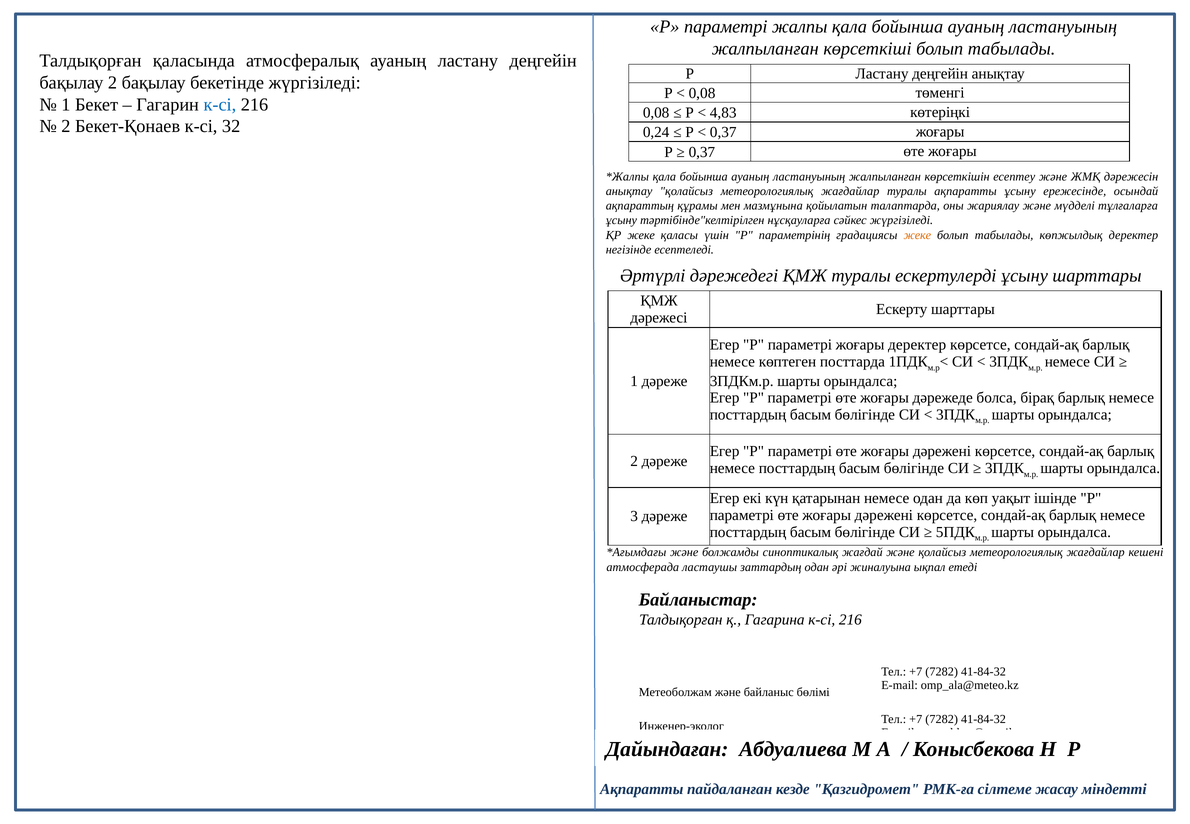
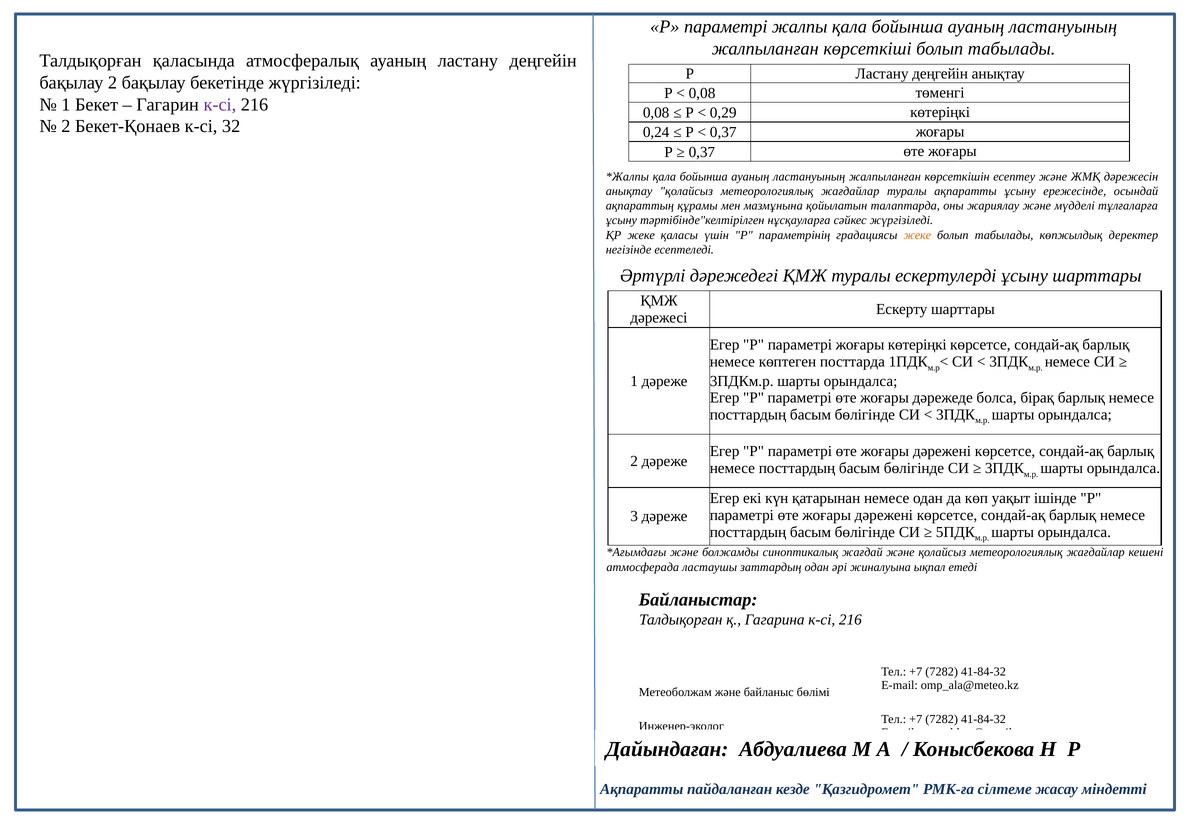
к-сі colour: blue -> purple (220, 104)
4,83: 4,83 -> 0,29 (723, 113)
жоғары деректер: деректер -> көтеріңкі (917, 345)
